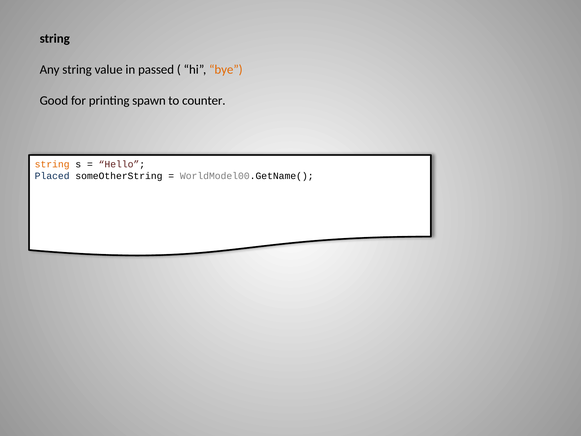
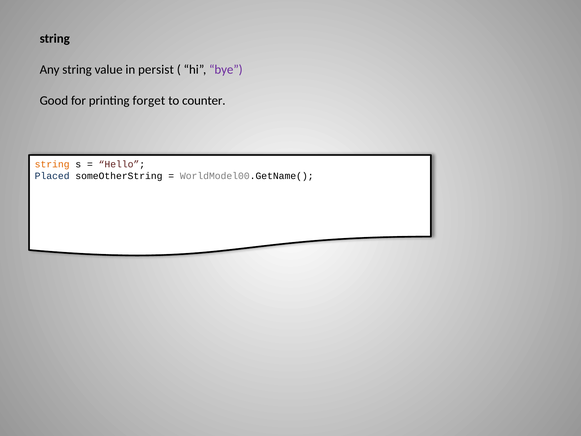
passed: passed -> persist (156, 70)
bye colour: orange -> purple (226, 70)
spawn: spawn -> forget (149, 100)
